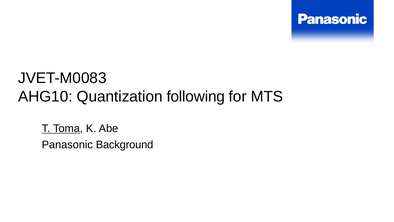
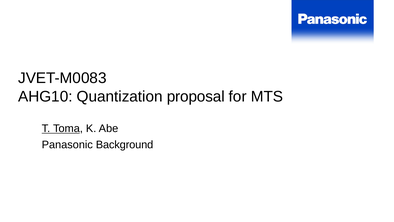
following: following -> proposal (196, 96)
